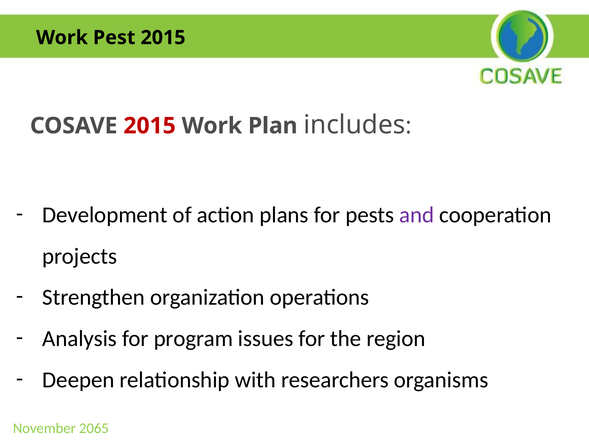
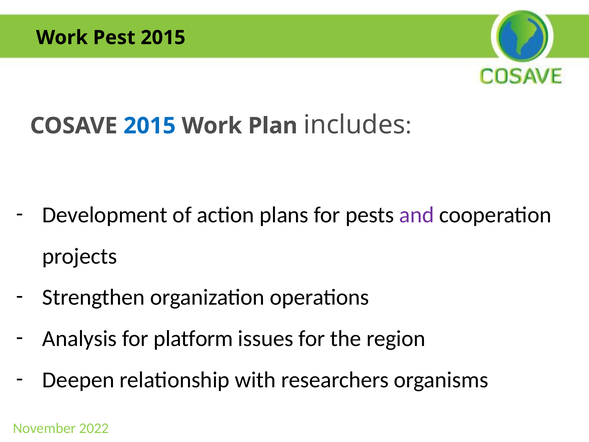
2015 colour: red -> blue (150, 126)
program: program -> platform (193, 338)
2065: 2065 -> 2022 (94, 428)
